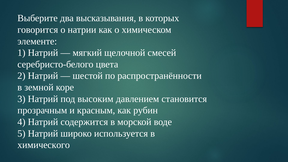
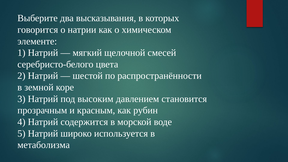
химического: химического -> метаболизма (44, 145)
